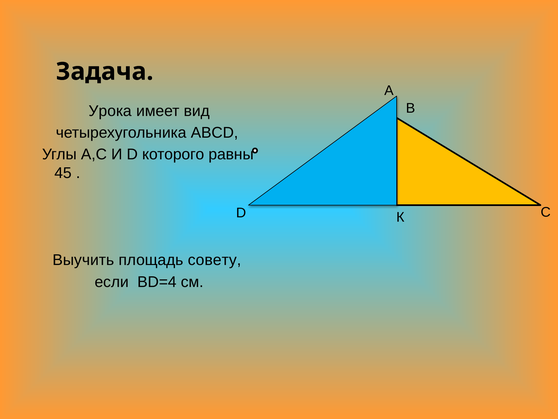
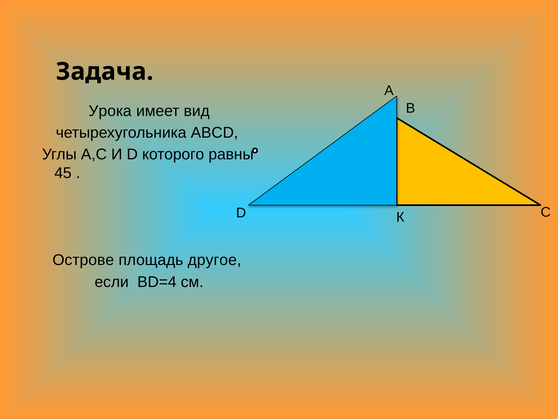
Выучить: Выучить -> Острове (83, 260)
совету: совету -> другое (214, 260)
